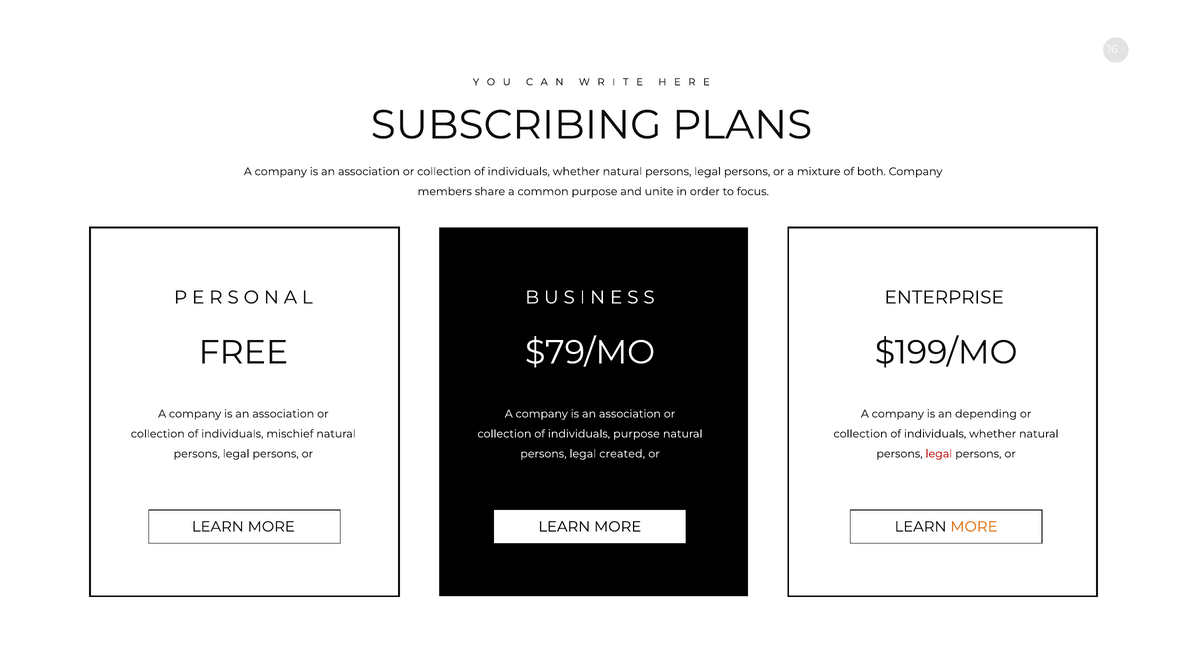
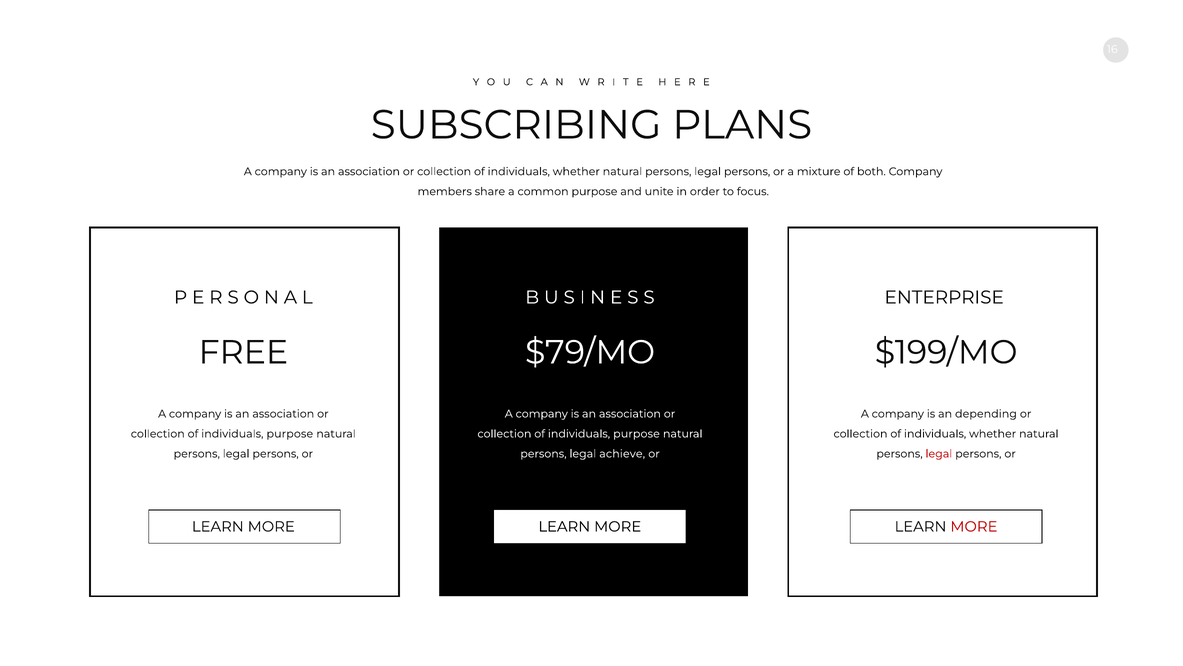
mischief: mischief -> purpose (290, 434)
created: created -> achieve (622, 454)
MORE colour: orange -> red (974, 526)
